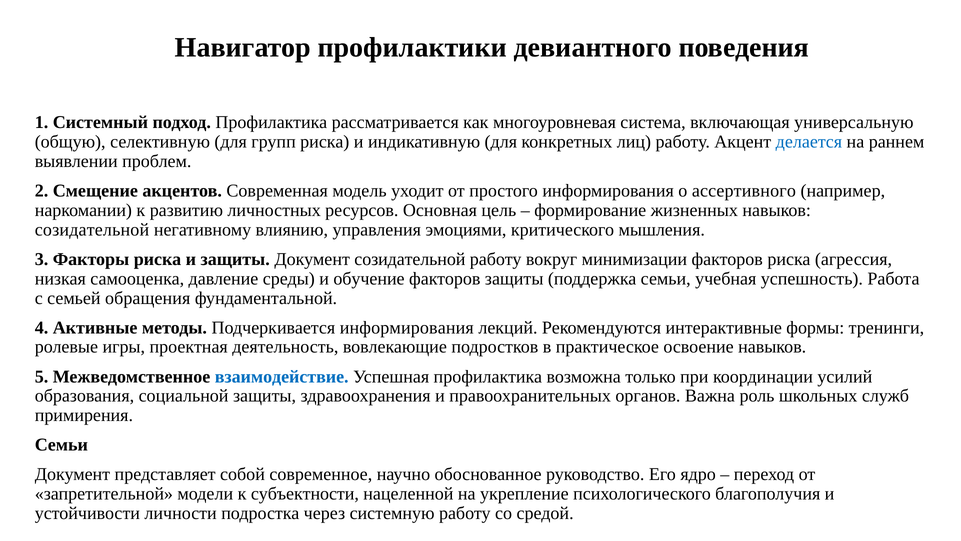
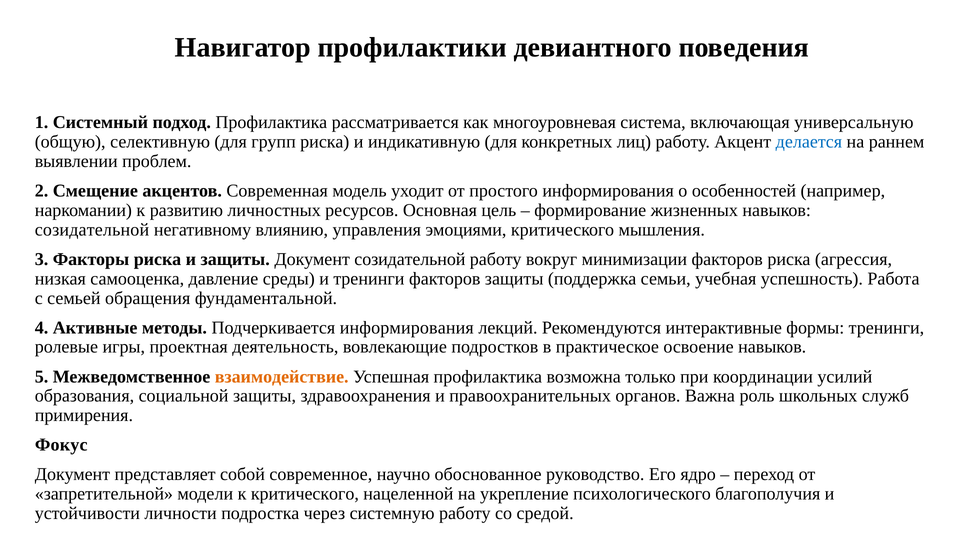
ассертивного: ассертивного -> особенностей (744, 190)
и обучение: обучение -> тренинги (369, 278)
взаимодействие colour: blue -> orange (282, 376)
Семьи: Семьи -> Фокус (61, 445)
к субъектности: субъектности -> критического (305, 494)
